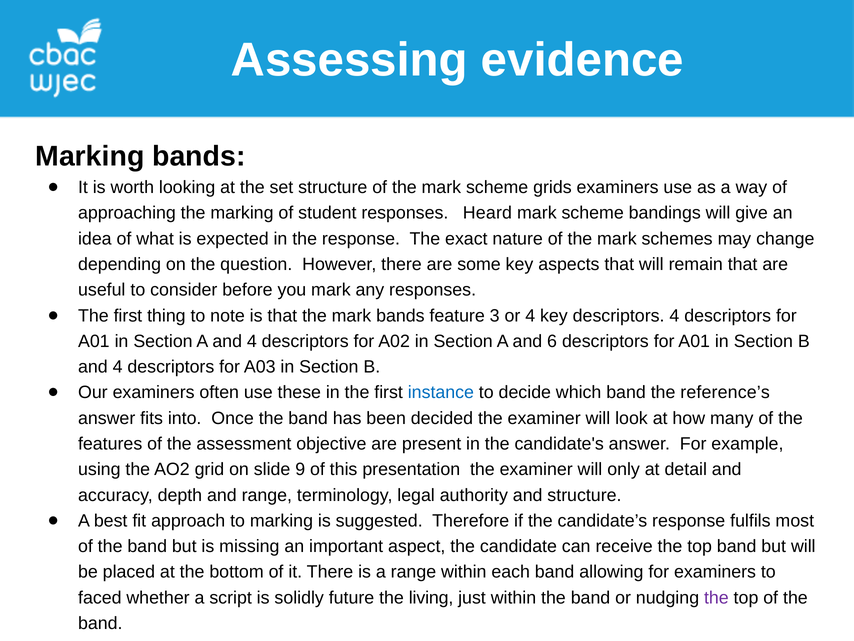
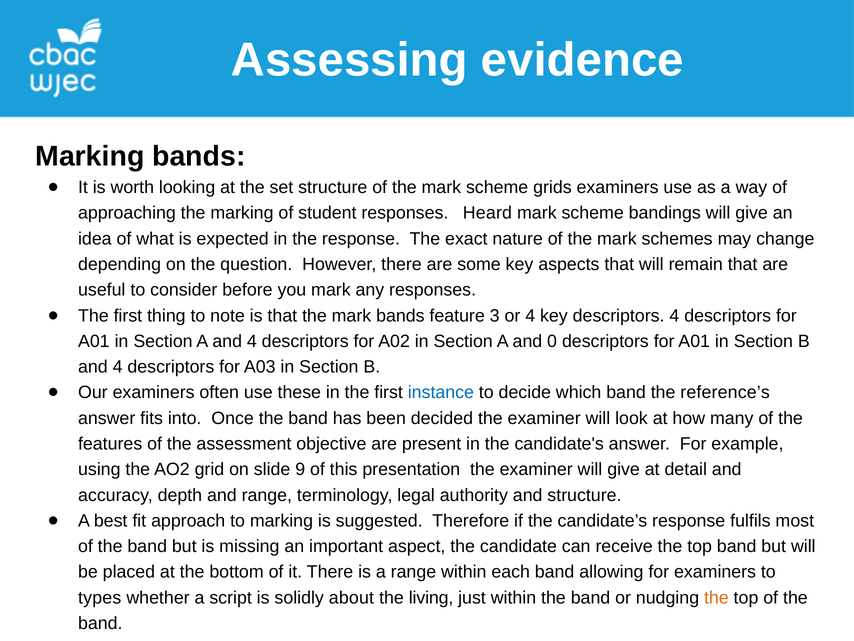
6: 6 -> 0 (552, 341)
examiner will only: only -> give (624, 469)
faced: faced -> types (100, 597)
future: future -> about (351, 597)
the colour: purple -> orange (716, 597)
